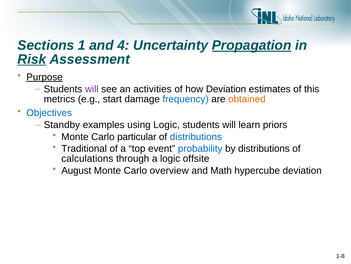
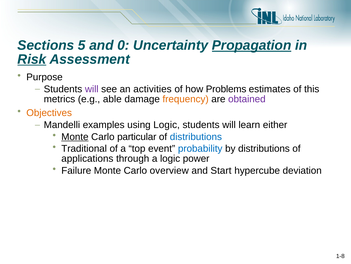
1: 1 -> 5 (82, 45)
4: 4 -> 0 (123, 45)
Purpose underline: present -> none (44, 77)
how Deviation: Deviation -> Problems (226, 89)
start: start -> able (112, 99)
frequency colour: blue -> orange (186, 99)
obtained colour: orange -> purple (247, 99)
Objectives colour: blue -> orange (49, 113)
Standby: Standby -> Mandelli (62, 125)
priors: priors -> either (275, 125)
Monte underline: none -> present (75, 136)
calculations: calculations -> applications (87, 158)
offsite: offsite -> power (196, 158)
August: August -> Failure (76, 170)
Math: Math -> Start (221, 170)
